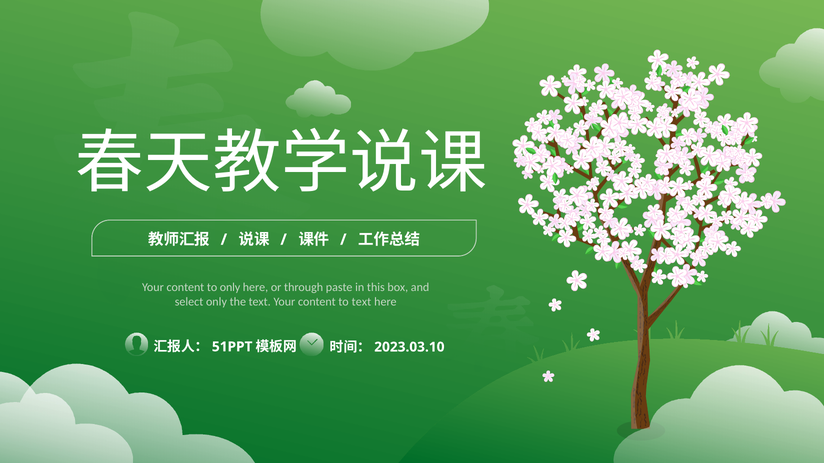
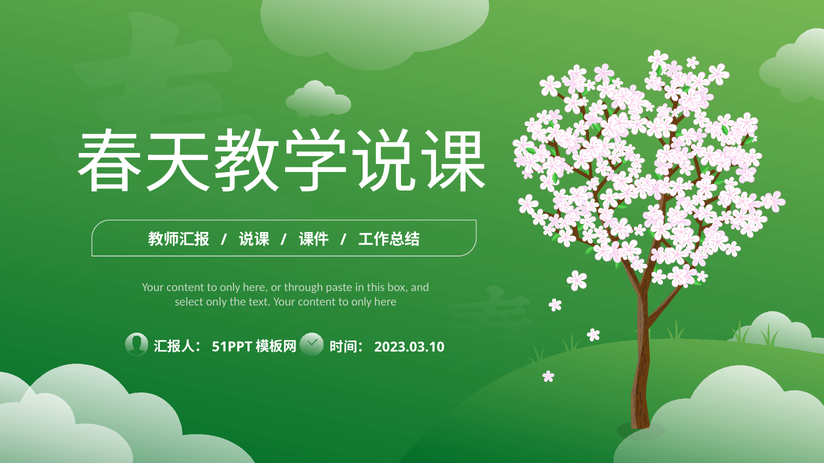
text: text -> only (362, 302)
